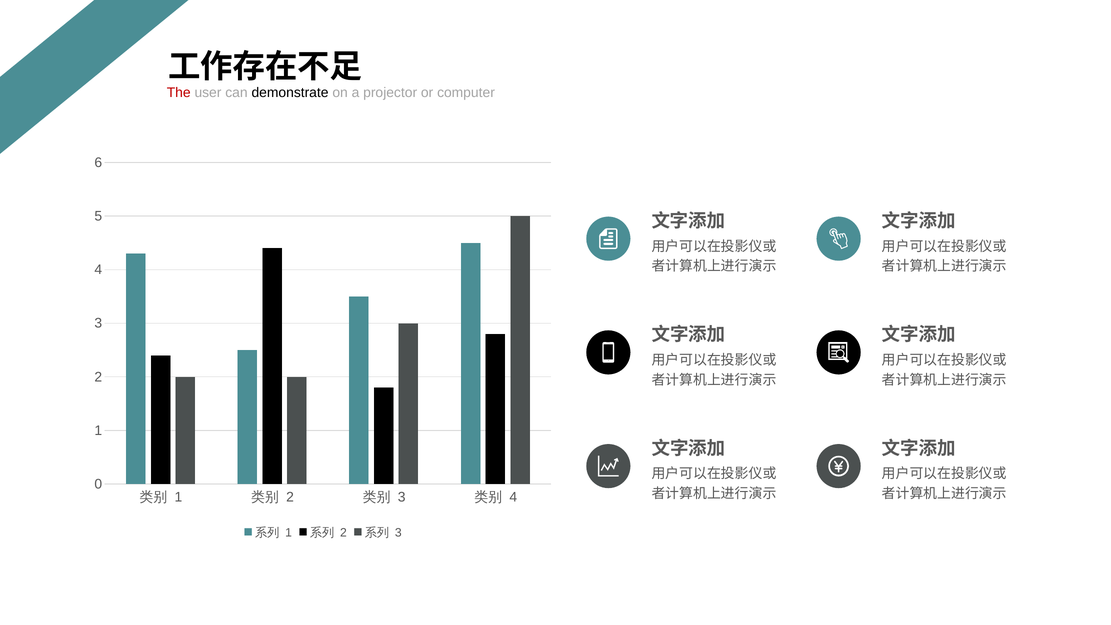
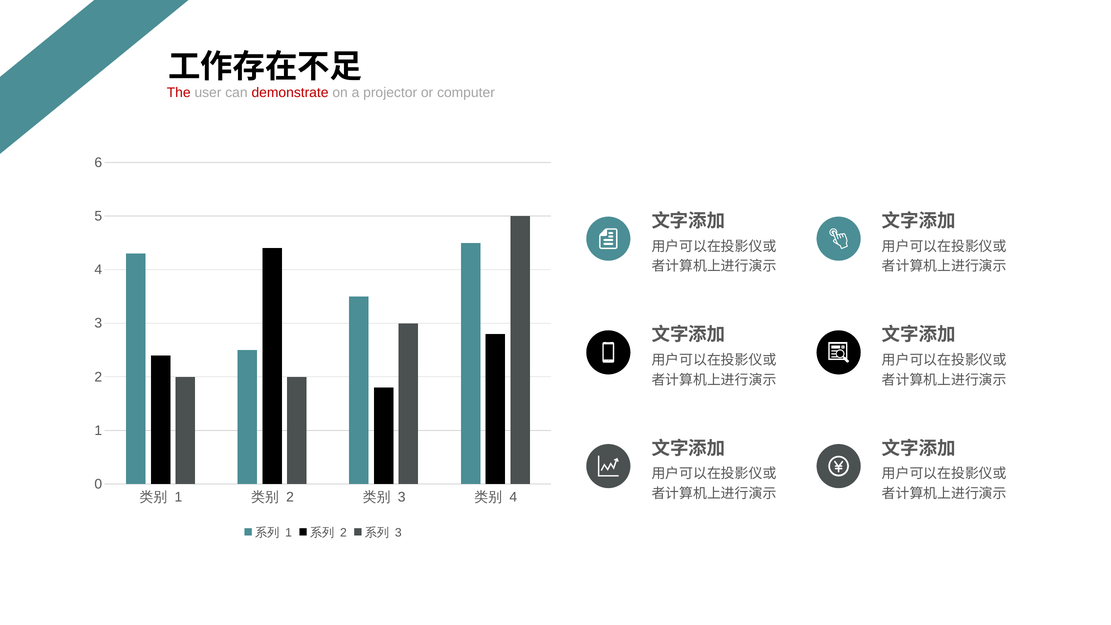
demonstrate colour: black -> red (290, 93)
